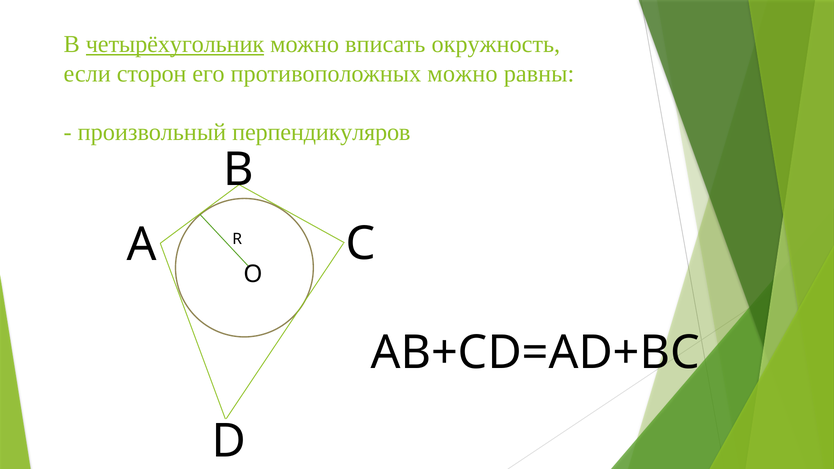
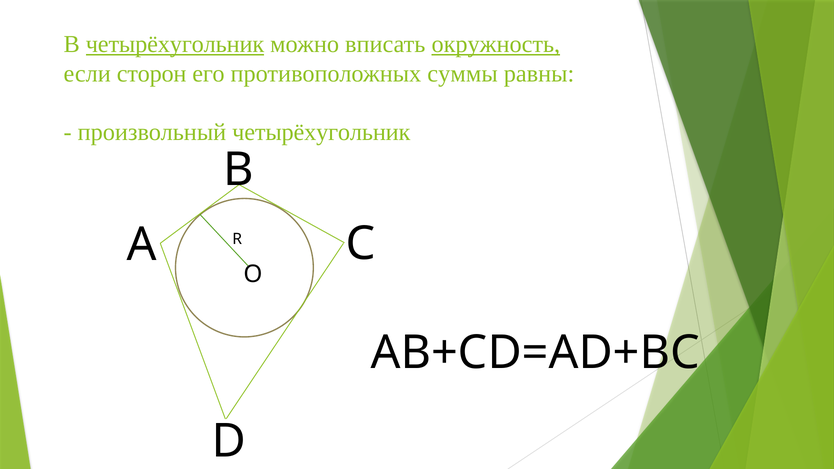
окружность underline: none -> present (496, 44)
противоположных можно: можно -> суммы (463, 74)
произвольный перпендикуляров: перпендикуляров -> четырёхугольник (321, 132)
